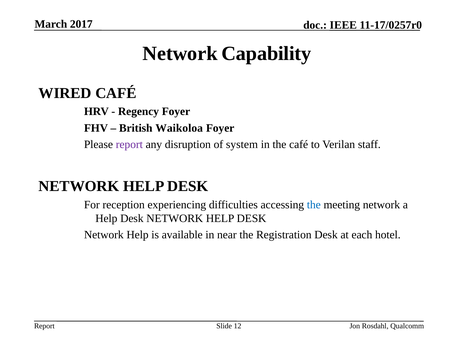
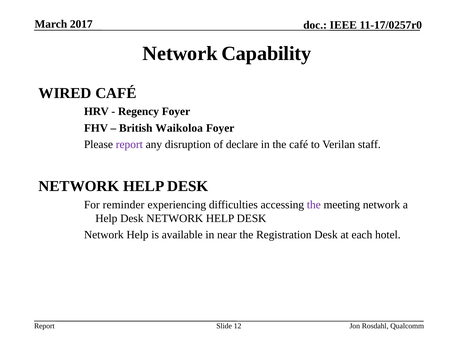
system: system -> declare (242, 145)
reception: reception -> reminder (124, 205)
the colour: blue -> purple (314, 205)
